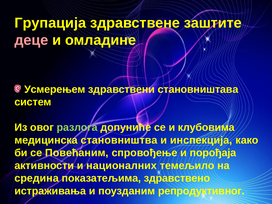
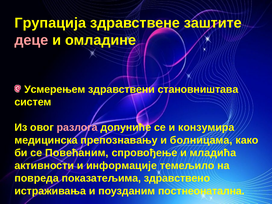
разлога colour: light green -> pink (77, 127)
клубовима: клубовима -> конзумира (206, 127)
становништва: становништва -> препознавању (119, 140)
инспекција: инспекција -> болницама (201, 140)
порођаја: порођаја -> младића (213, 153)
националних: националних -> информације (122, 166)
средина: средина -> повреда (37, 178)
репродуктивног: репродуктивног -> постнеонатална (201, 191)
